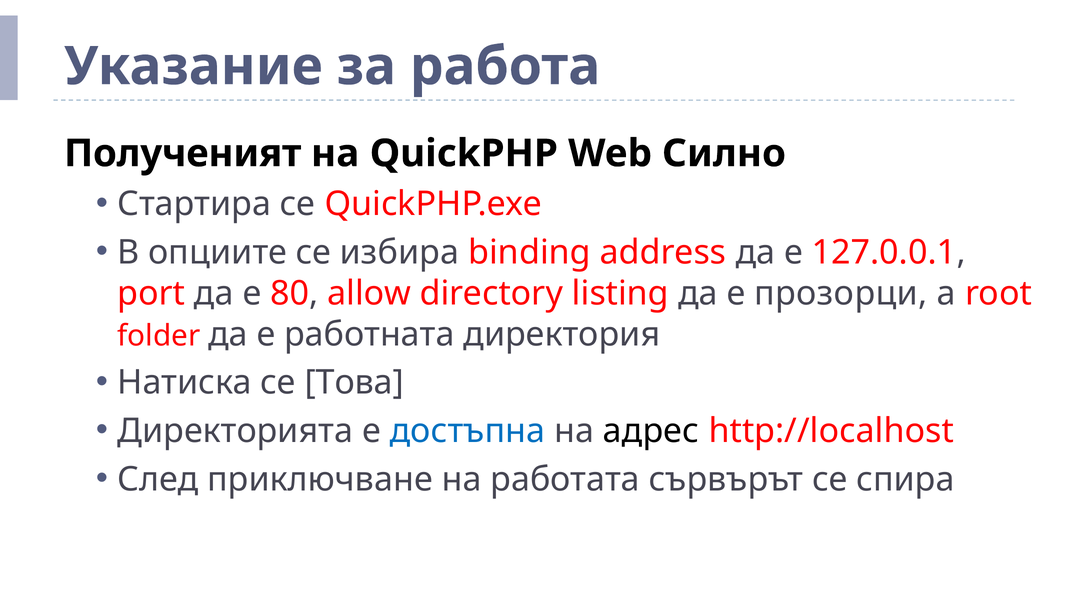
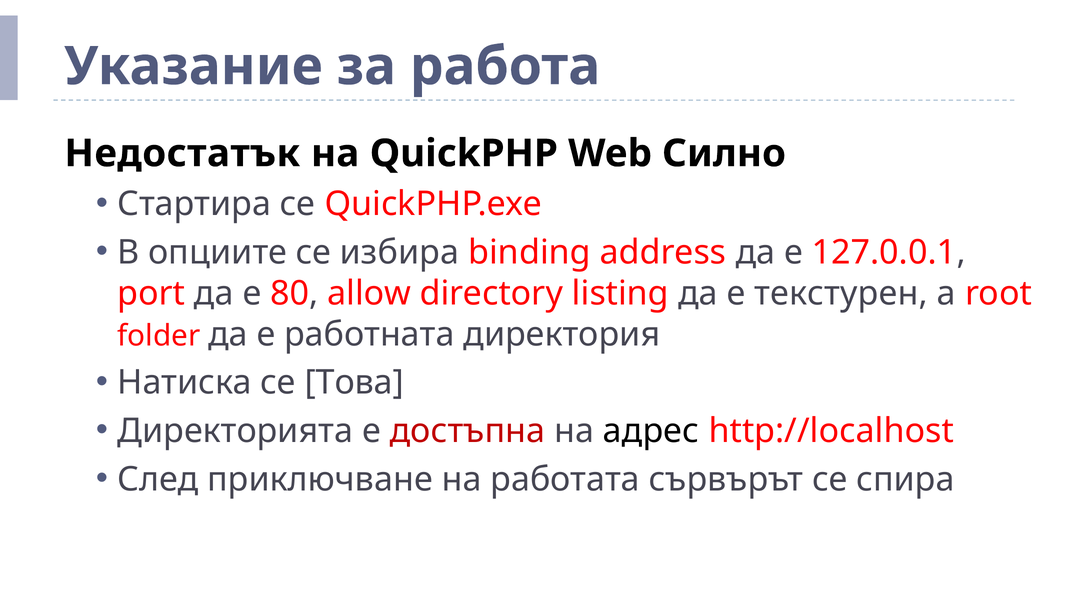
Полученият: Полученият -> Недостатък (182, 153)
прозорци: прозорци -> текстурен (841, 293)
достъпна colour: blue -> red (468, 431)
